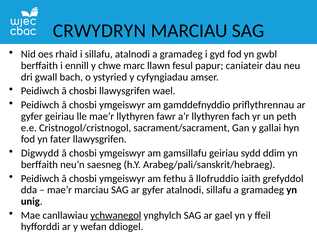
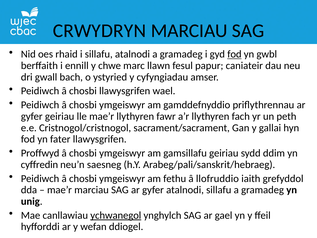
fod underline: none -> present (234, 54)
Digwydd: Digwydd -> Proffwyd (40, 153)
berffaith: berffaith -> cyffredin (39, 164)
